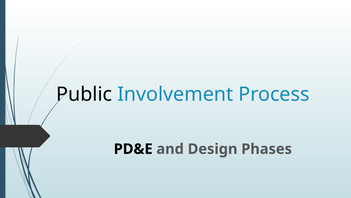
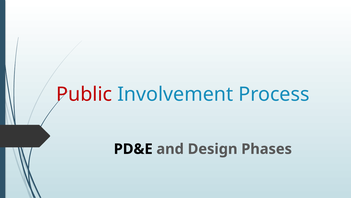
Public colour: black -> red (84, 94)
